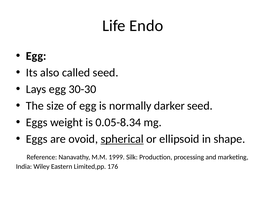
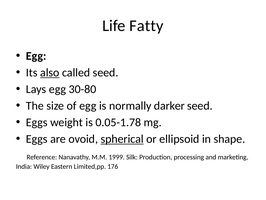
Endo: Endo -> Fatty (146, 26)
also underline: none -> present (50, 72)
30-30: 30-30 -> 30-80 (82, 89)
0.05-8.34: 0.05-8.34 -> 0.05-1.78 (118, 122)
